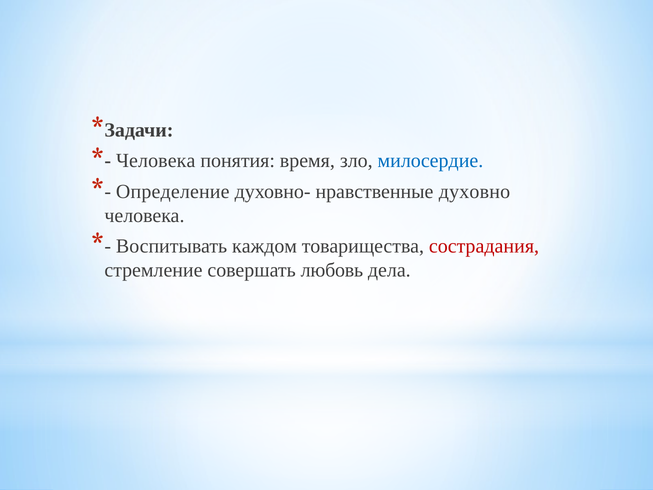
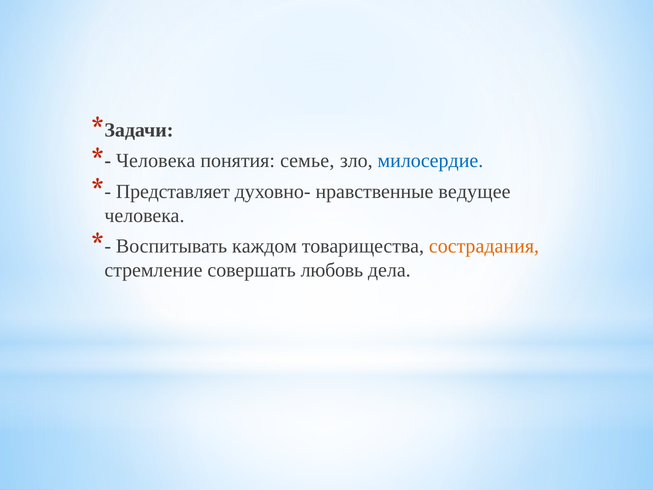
время: время -> семье (307, 161)
Определение: Определение -> Представляет (173, 191)
духовно: духовно -> ведущее (474, 191)
сострадания colour: red -> orange (484, 246)
